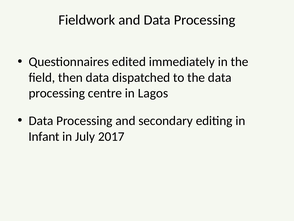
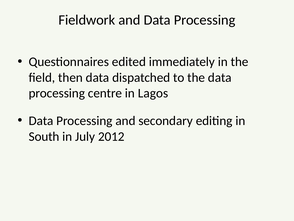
Infant: Infant -> South (44, 136)
2017: 2017 -> 2012 (111, 136)
